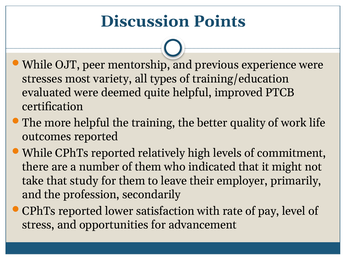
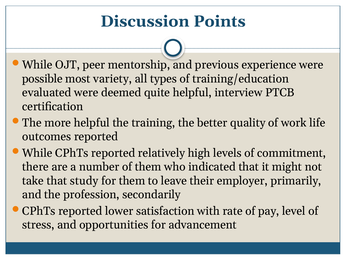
stresses: stresses -> possible (42, 79)
improved: improved -> interview (239, 92)
